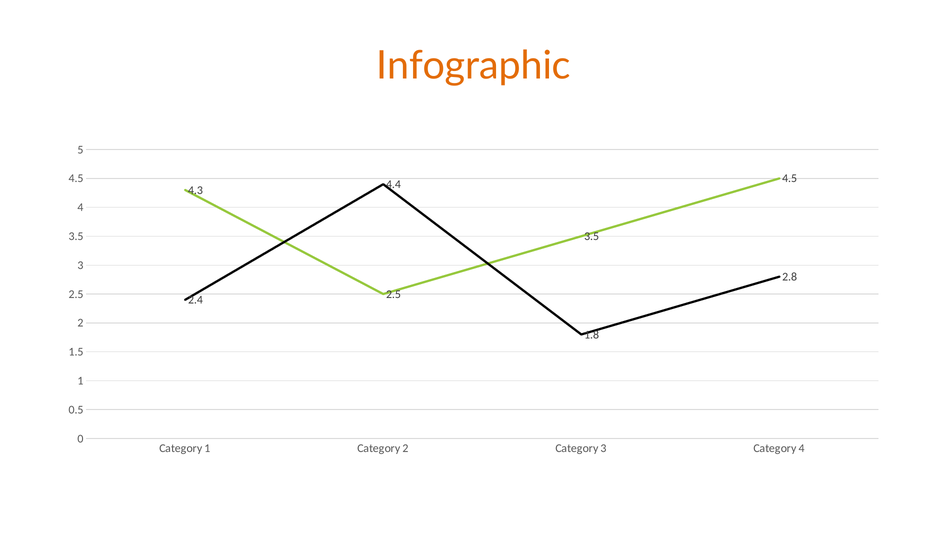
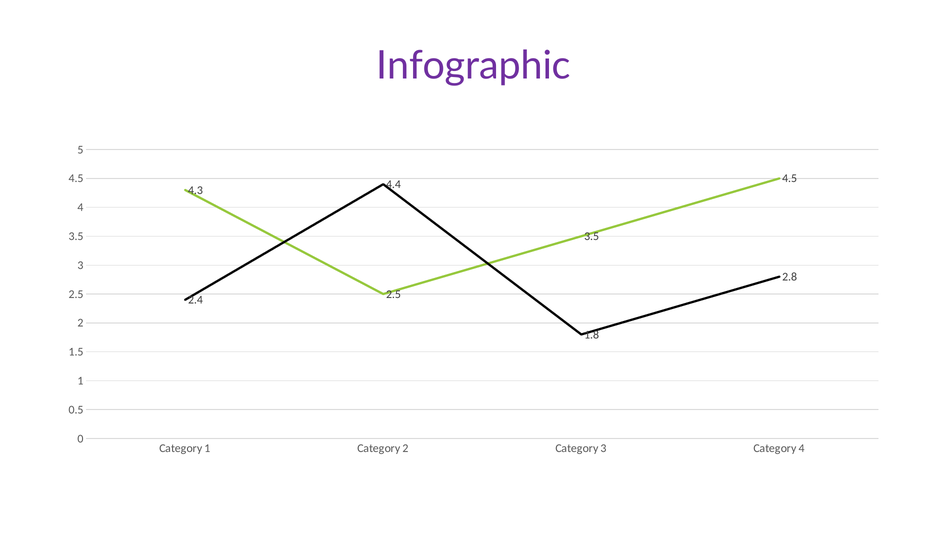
Infographic colour: orange -> purple (474, 66)
